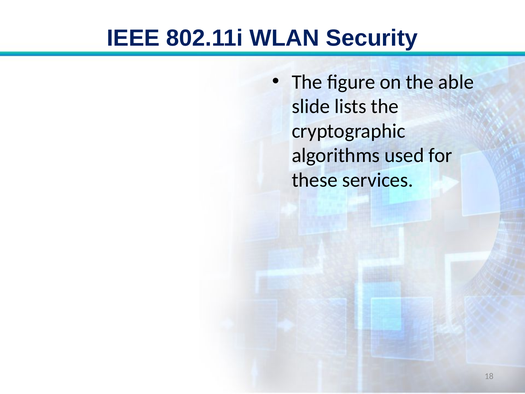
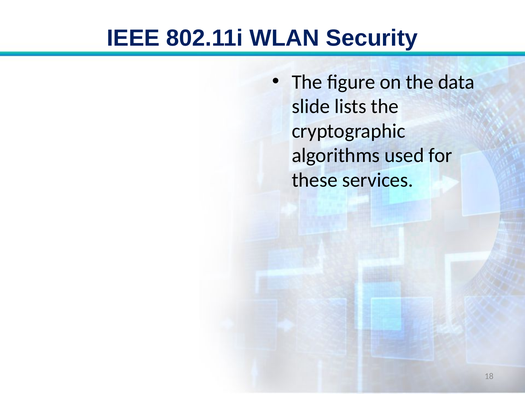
able: able -> data (456, 82)
